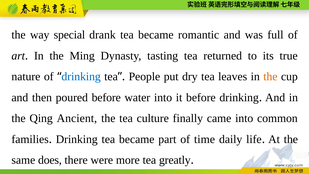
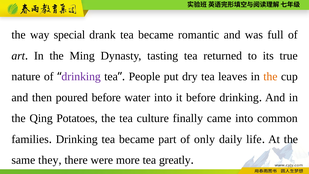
drinking colour: blue -> purple (81, 77)
Ancient: Ancient -> Potatoes (77, 118)
time: time -> only (204, 139)
does: does -> they (50, 160)
